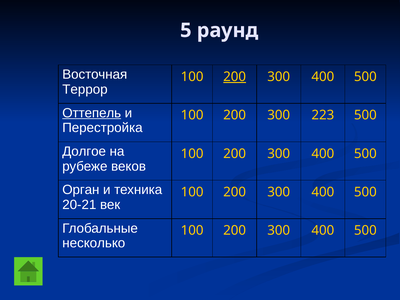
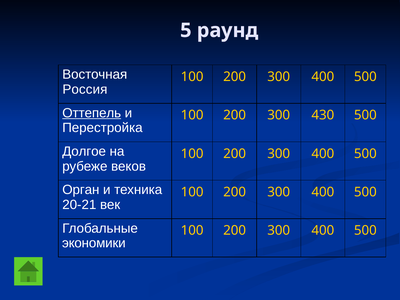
200 underline: present -> none (235, 77)
Террор: Террор -> Россия (85, 89)
223: 223 -> 430 (323, 115)
несколько: несколько -> экономики (94, 243)
